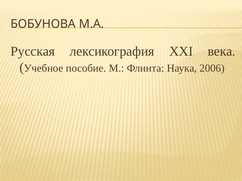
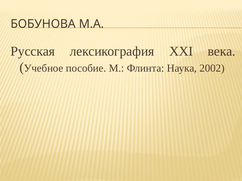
2006: 2006 -> 2002 (212, 68)
